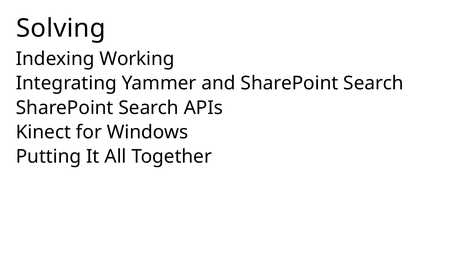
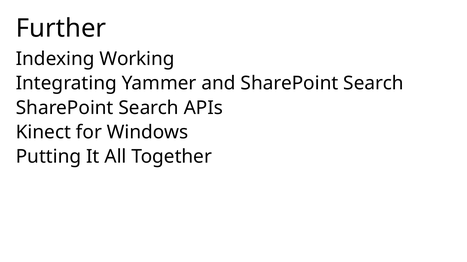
Solving: Solving -> Further (61, 28)
